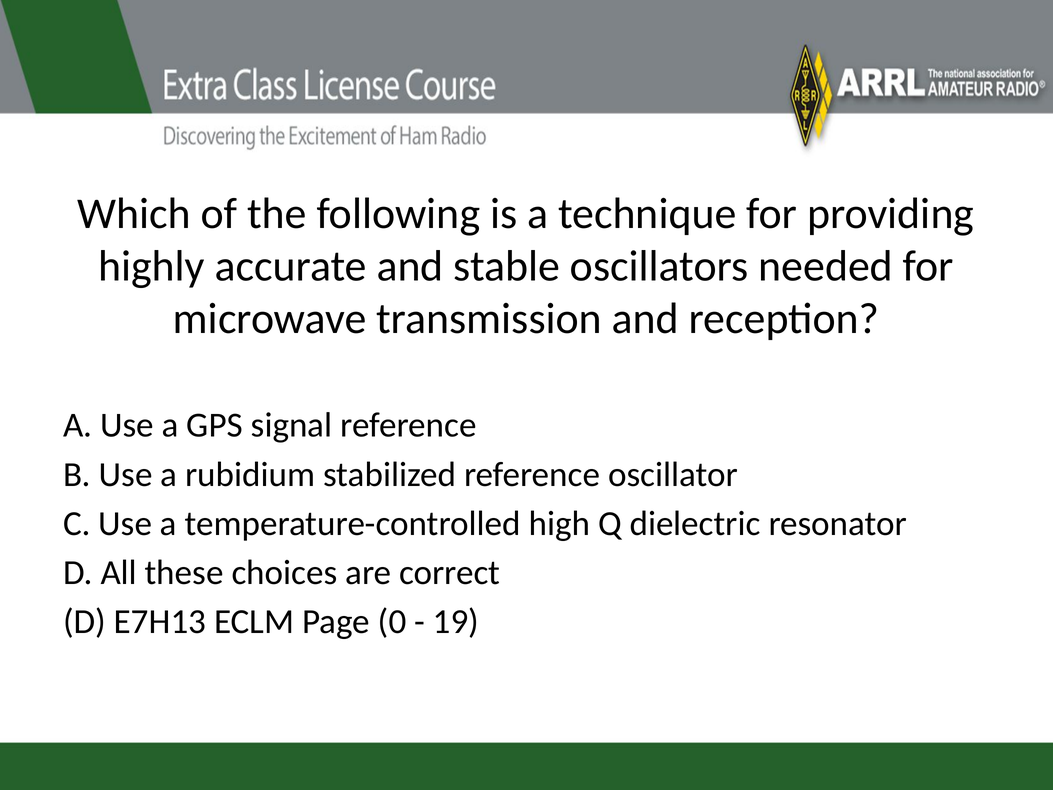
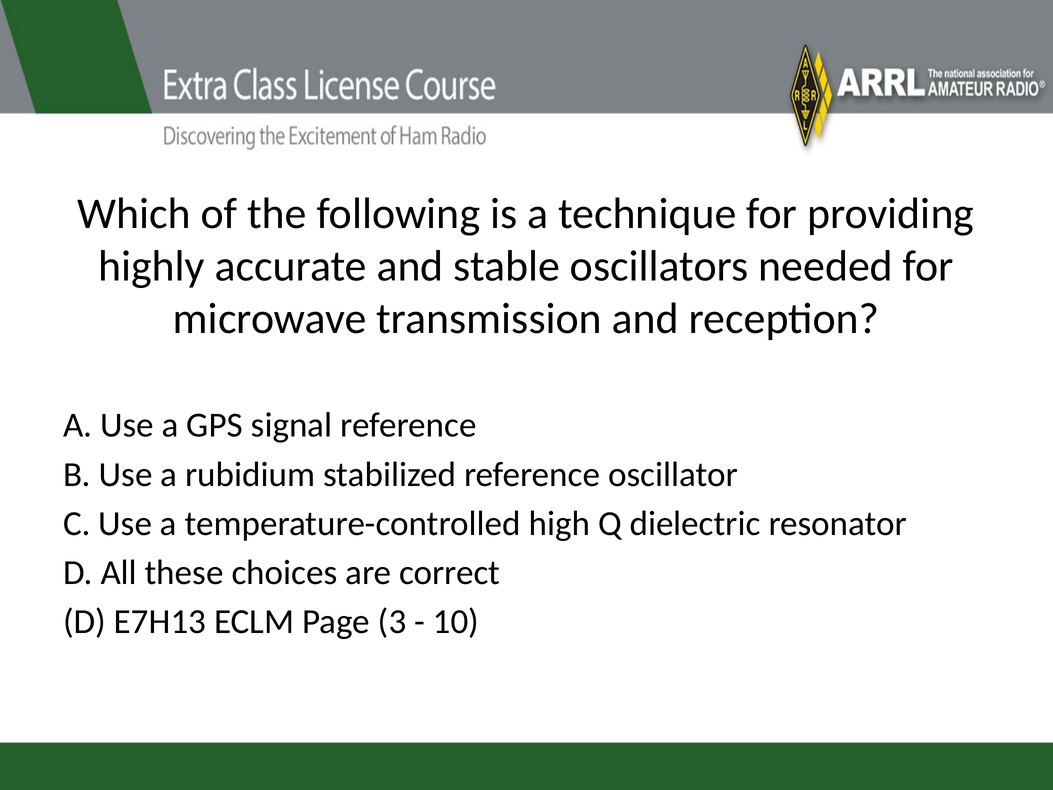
0: 0 -> 3 (392, 622)
19: 19 -> 10 (456, 622)
